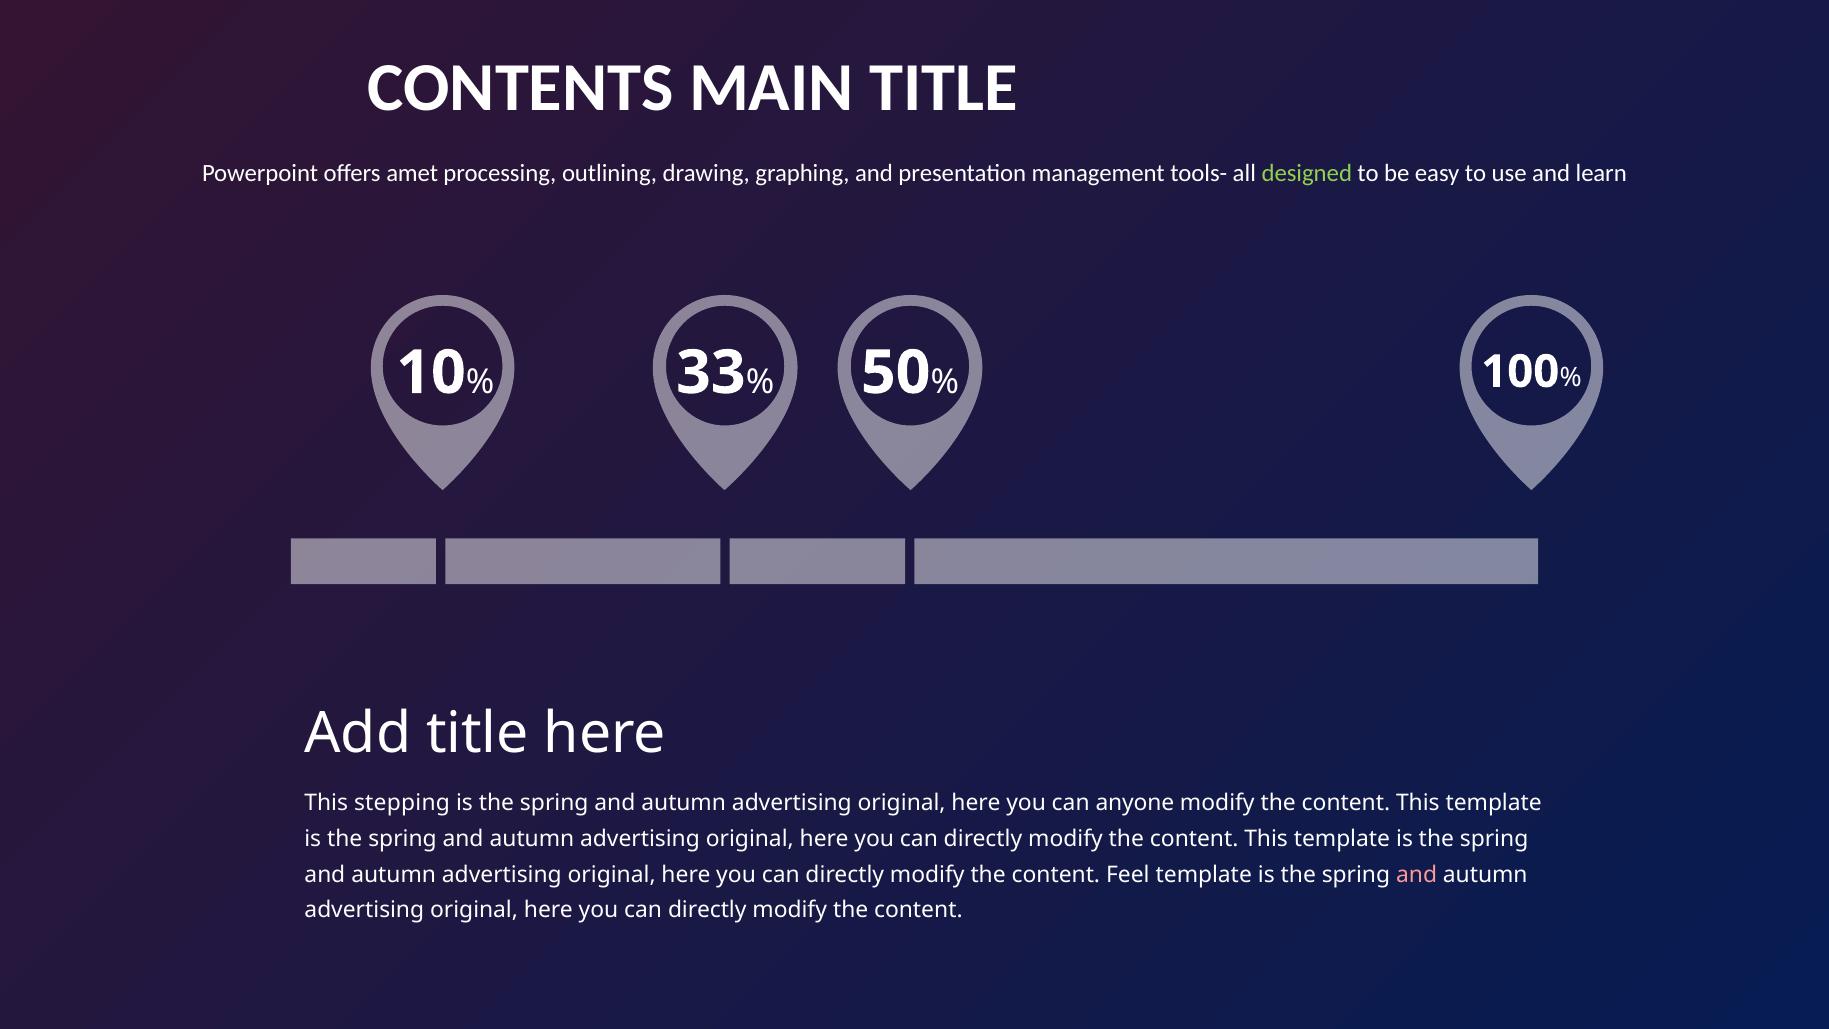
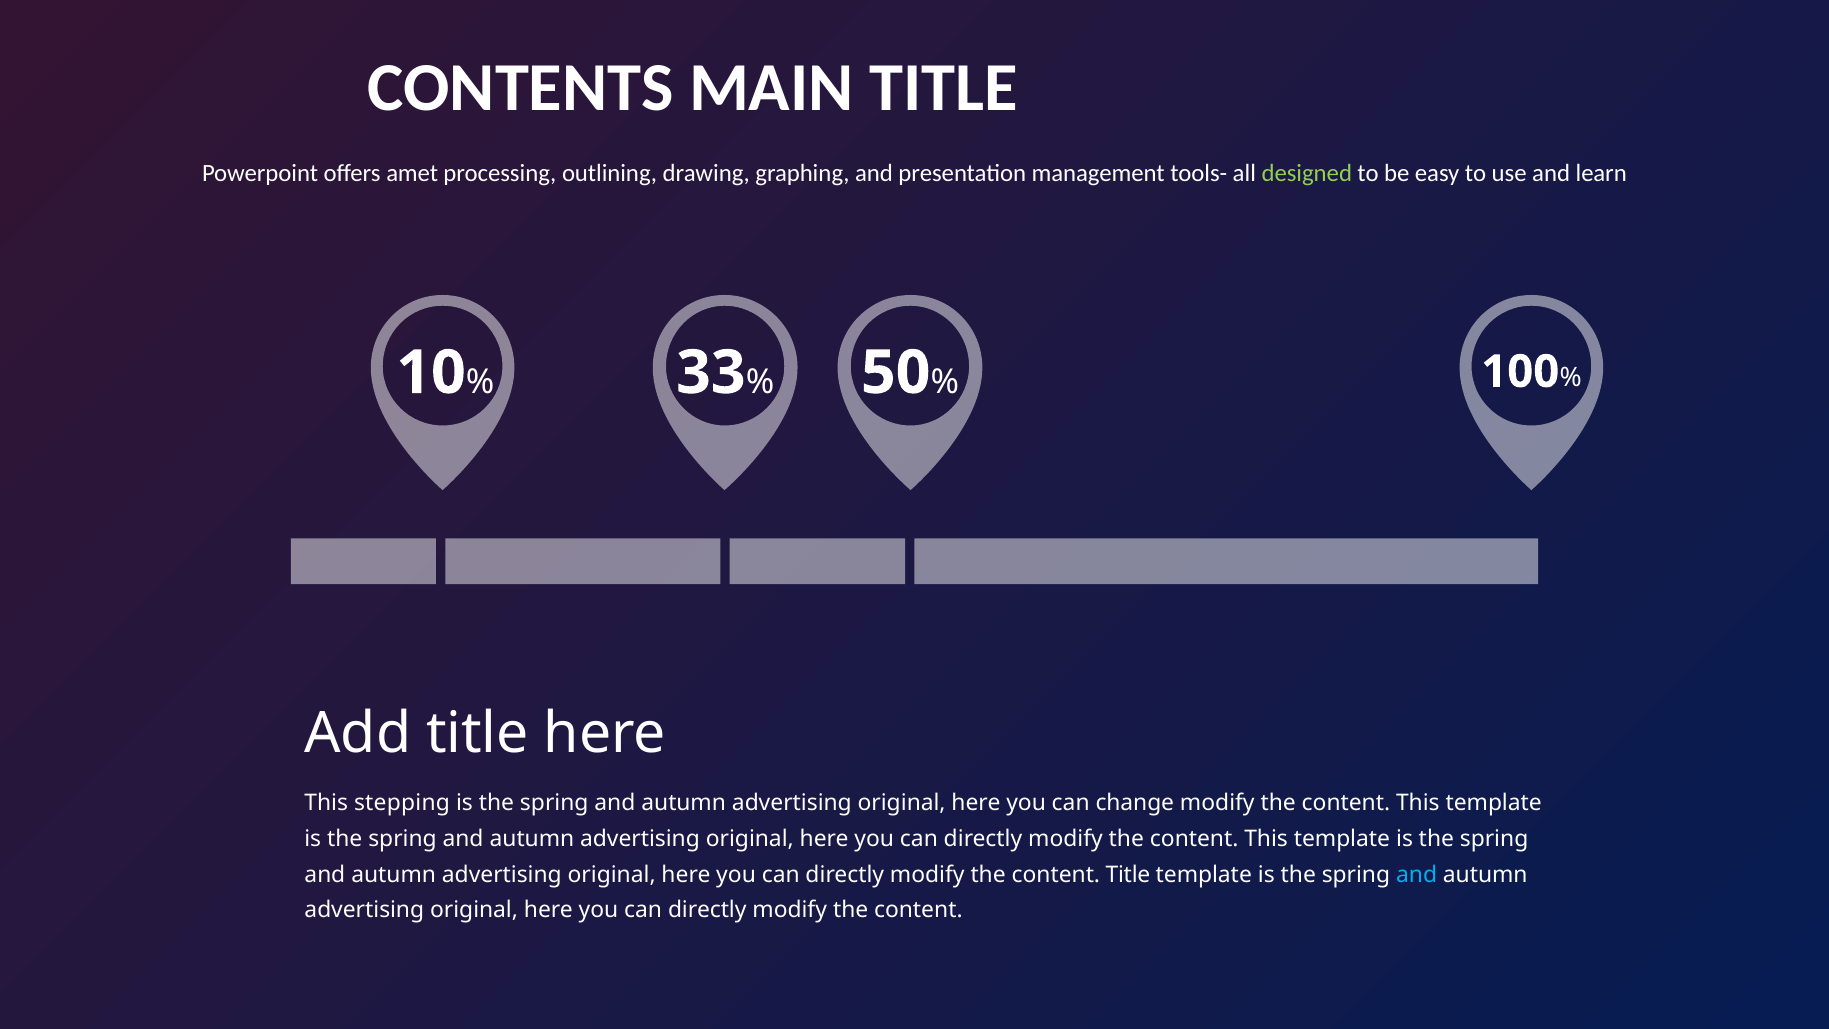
anyone: anyone -> change (1135, 803)
content Feel: Feel -> Title (1128, 874)
and colour: pink -> light blue (1417, 874)
